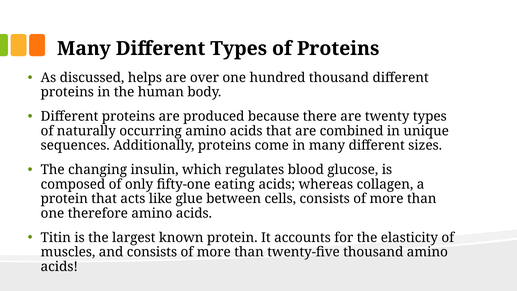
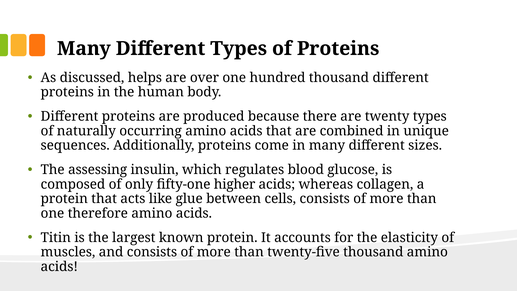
changing: changing -> assessing (98, 170)
eating: eating -> higher (235, 184)
